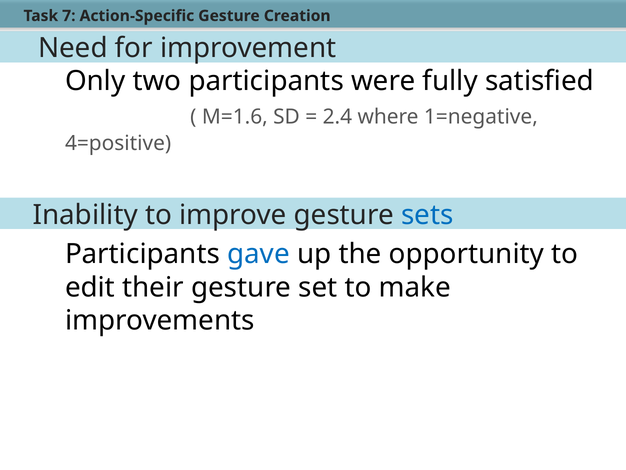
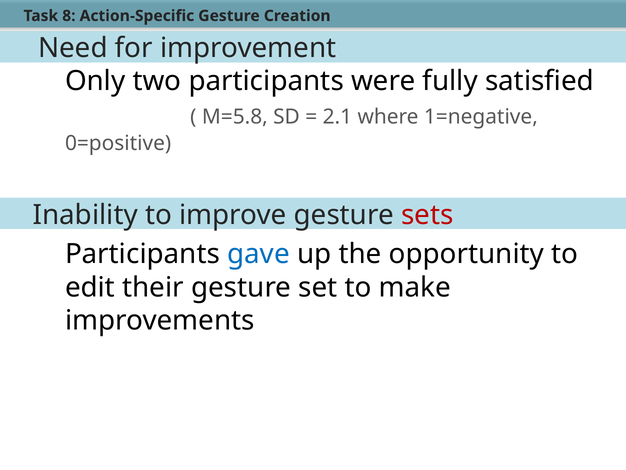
7: 7 -> 8 (69, 16)
M=1.6: M=1.6 -> M=5.8 (235, 117)
2.4: 2.4 -> 2.1 (337, 117)
4=positive: 4=positive -> 0=positive (118, 143)
sets colour: blue -> red (427, 215)
